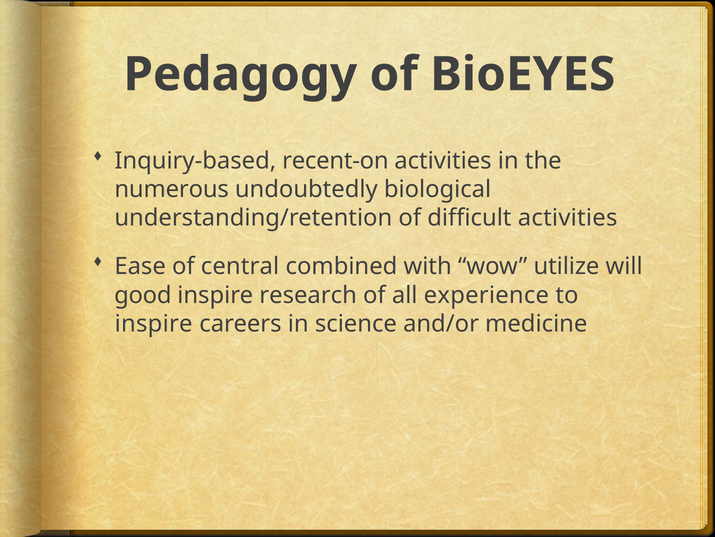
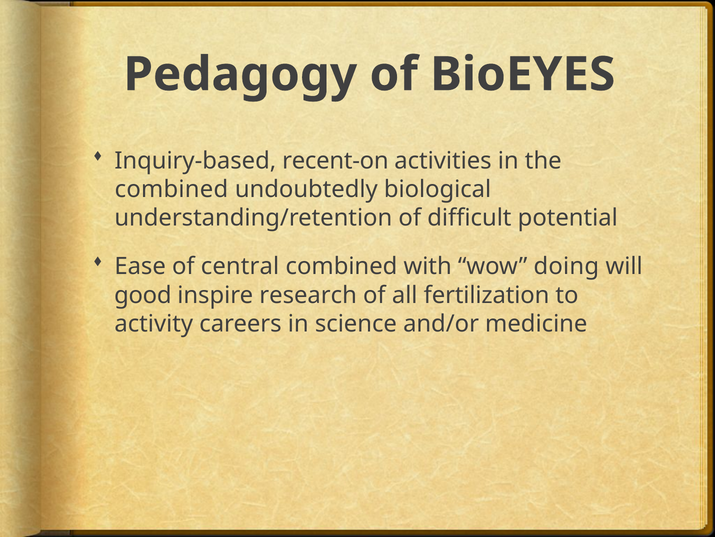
numerous: numerous -> combined (171, 189)
difficult activities: activities -> potential (568, 218)
utilize: utilize -> doing (566, 266)
experience: experience -> fertilization (487, 295)
inspire: inspire -> activity (154, 323)
